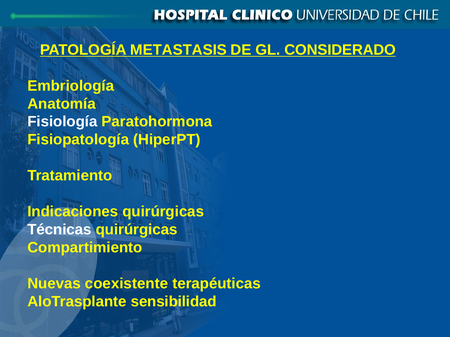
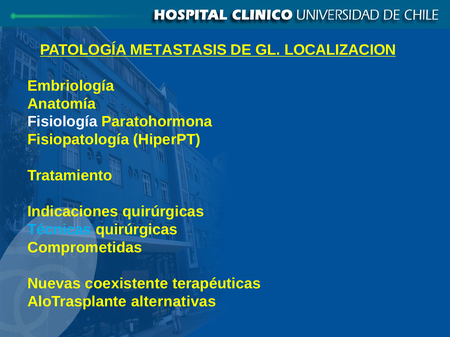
CONSIDERADO: CONSIDERADO -> LOCALIZACION (340, 50)
Técnicas colour: white -> light blue (60, 230)
Compartimiento: Compartimiento -> Comprometidas (85, 248)
sensibilidad: sensibilidad -> alternativas (174, 302)
